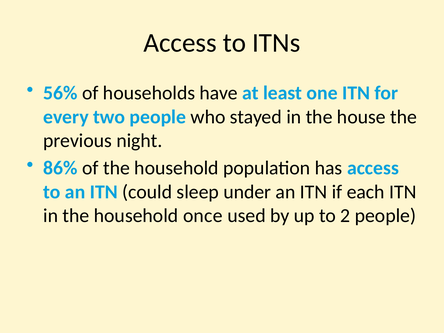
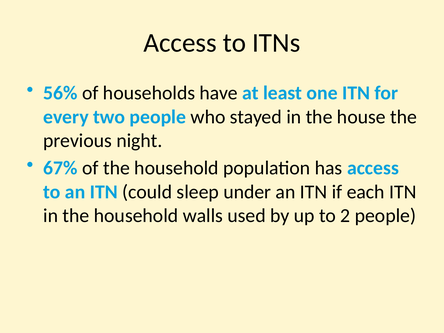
86%: 86% -> 67% (60, 168)
once: once -> walls (203, 216)
